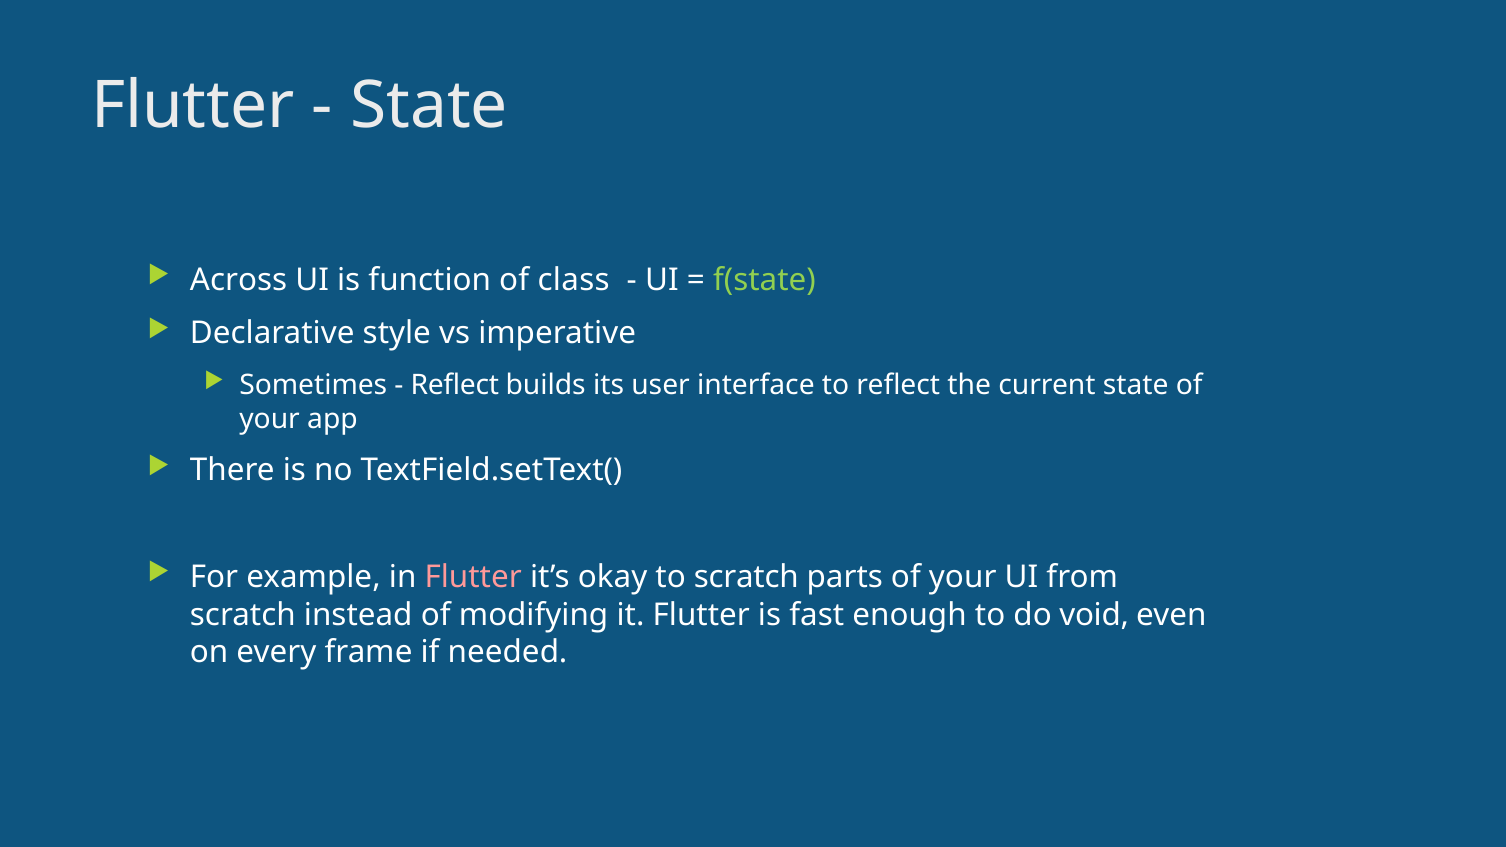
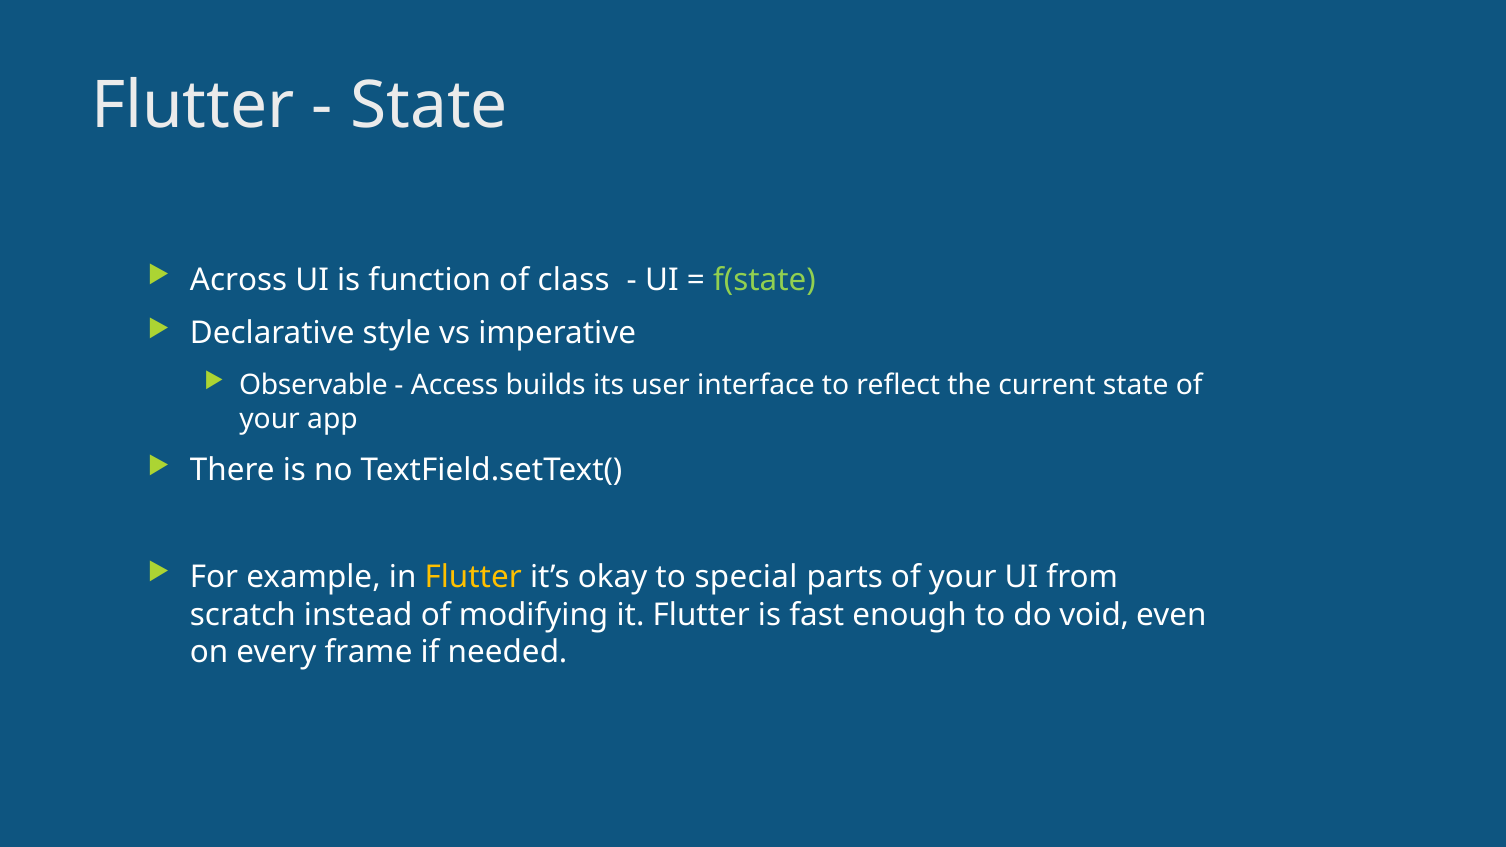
Sometimes: Sometimes -> Observable (313, 385)
Reflect: Reflect -> Access (455, 385)
Flutter colour: pink -> yellow (473, 577)
to scratch: scratch -> special (746, 577)
